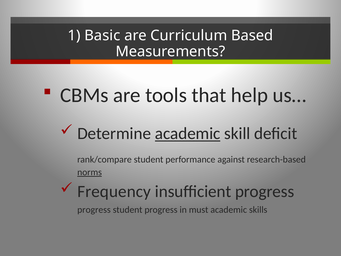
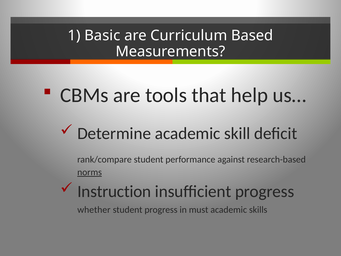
academic underline: present -> none (188, 133)
Frequency: Frequency -> Instruction (114, 191)
progress: progress -> whether (94, 210)
